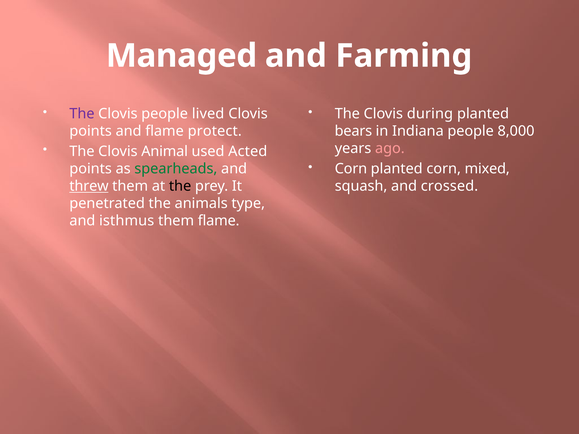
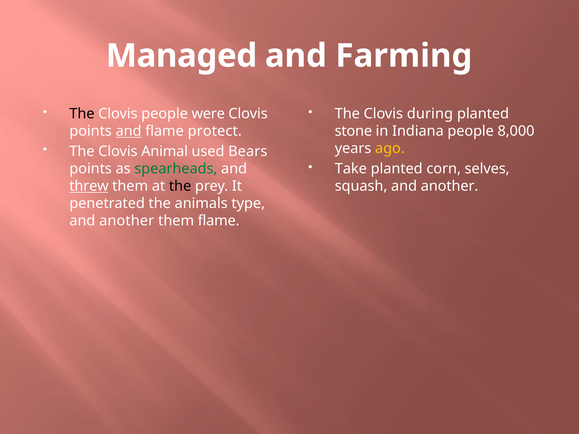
The colour: purple -> black (82, 114)
lived: lived -> were (208, 114)
and underline: none -> present (129, 131)
bears: bears -> stone (353, 131)
ago colour: pink -> yellow (390, 149)
Acted: Acted -> Bears (248, 152)
Corn: Corn -> Take (351, 169)
mixed: mixed -> selves (487, 169)
squash and crossed: crossed -> another (450, 186)
isthmus: isthmus -> another (127, 221)
